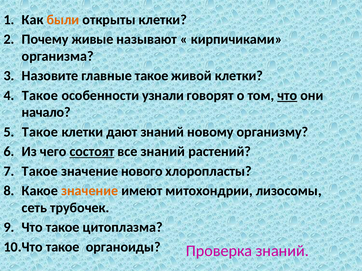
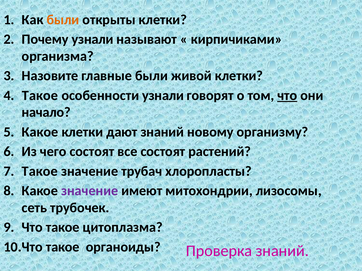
Почему живые: живые -> узнали (93, 39)
главные такое: такое -> были (152, 76)
Такое: Такое -> Какое (40, 132)
состоят underline: present -> none (92, 152)
все знаний: знаний -> состоят (163, 152)
нового: нового -> трубач (142, 172)
значение colour: orange -> purple (90, 191)
